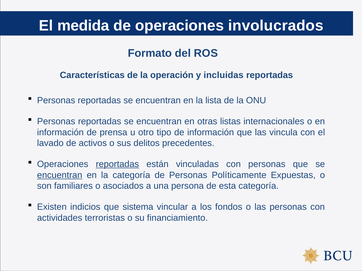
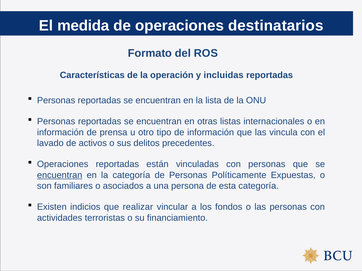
involucrados: involucrados -> destinatarios (276, 26)
reportadas underline: present -> none (117, 165)
sistema: sistema -> realizar (138, 207)
